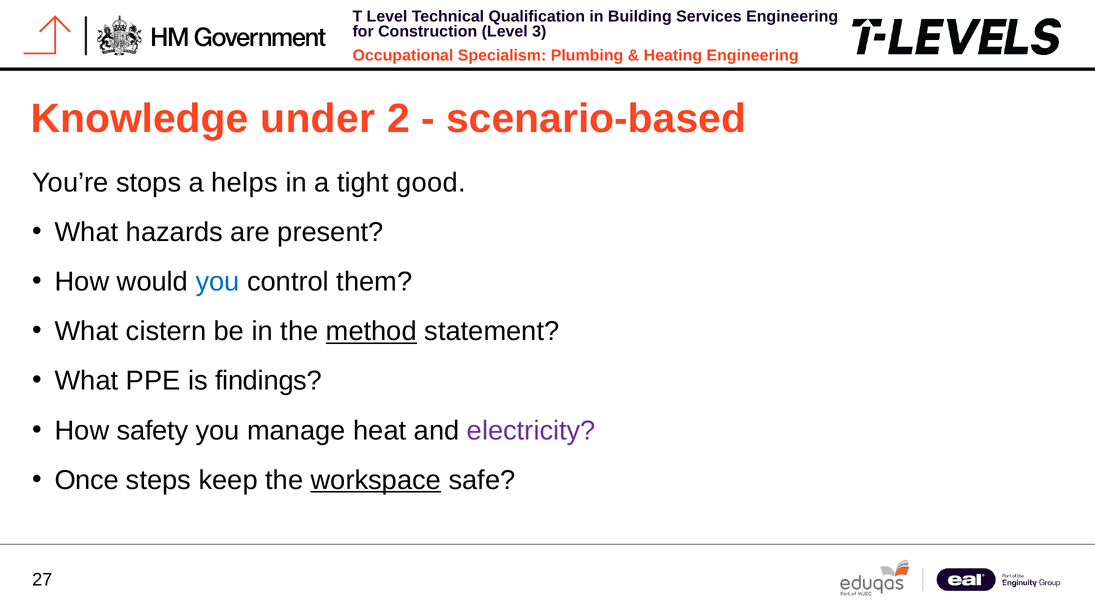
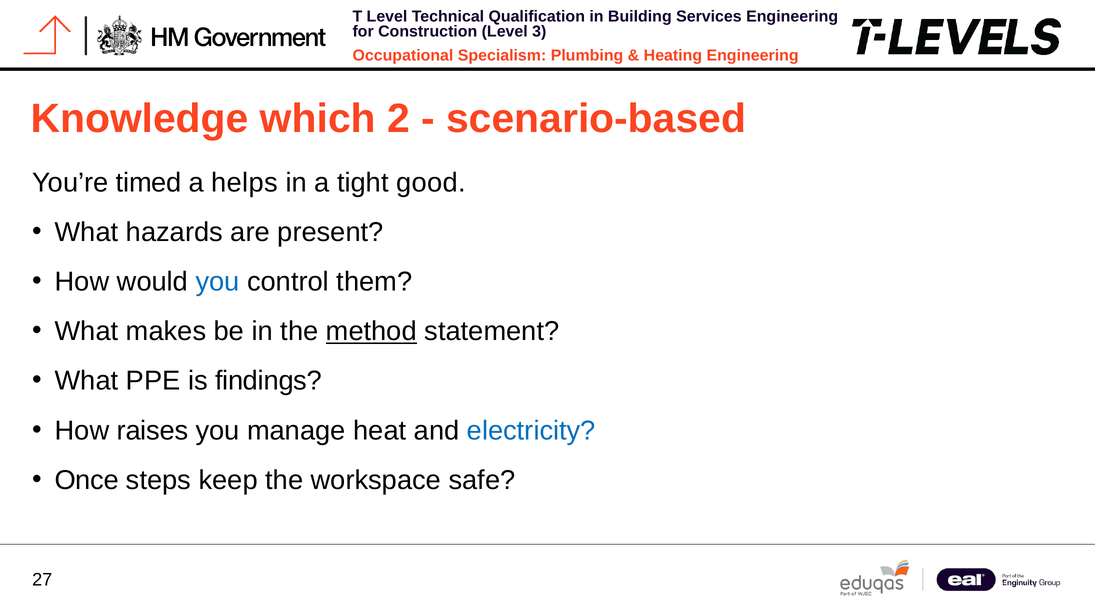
under: under -> which (318, 119)
stops: stops -> timed (149, 183)
cistern: cistern -> makes (166, 331)
safety: safety -> raises (152, 431)
electricity colour: purple -> blue (531, 431)
workspace underline: present -> none (376, 480)
